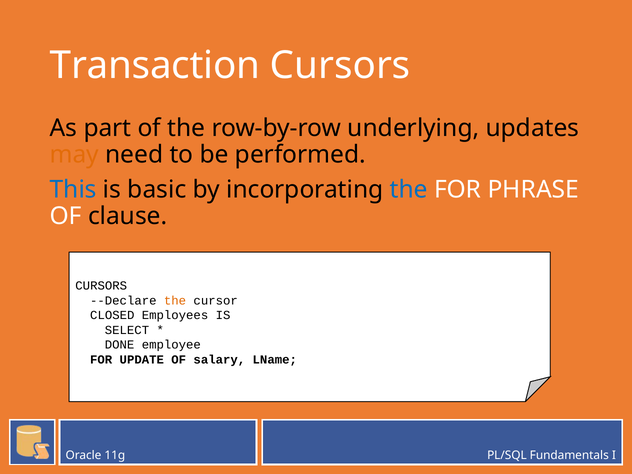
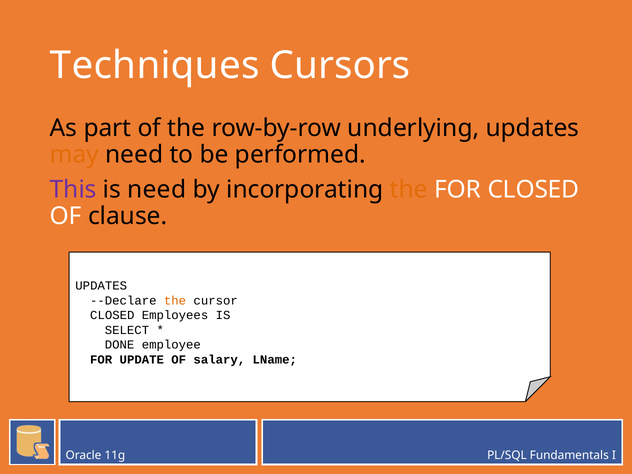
Transaction: Transaction -> Techniques (155, 65)
This colour: blue -> purple (73, 190)
is basic: basic -> need (157, 190)
the colour: blue -> orange (409, 190)
FOR PHRASE: PHRASE -> CLOSED (533, 190)
CURSORS: CURSORS -> UPDATES (101, 286)
